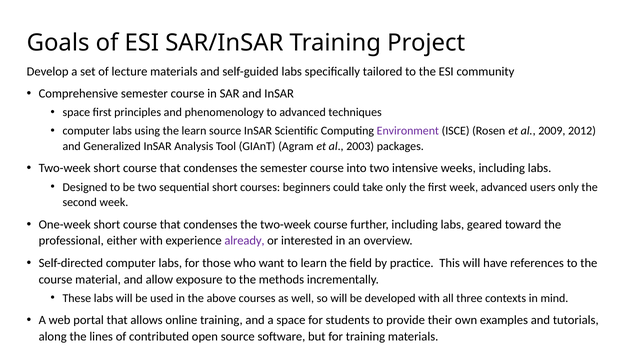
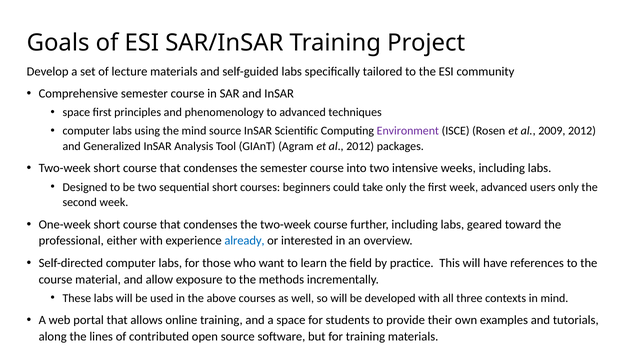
the learn: learn -> mind (194, 131)
al 2003: 2003 -> 2012 (360, 147)
already colour: purple -> blue (245, 241)
